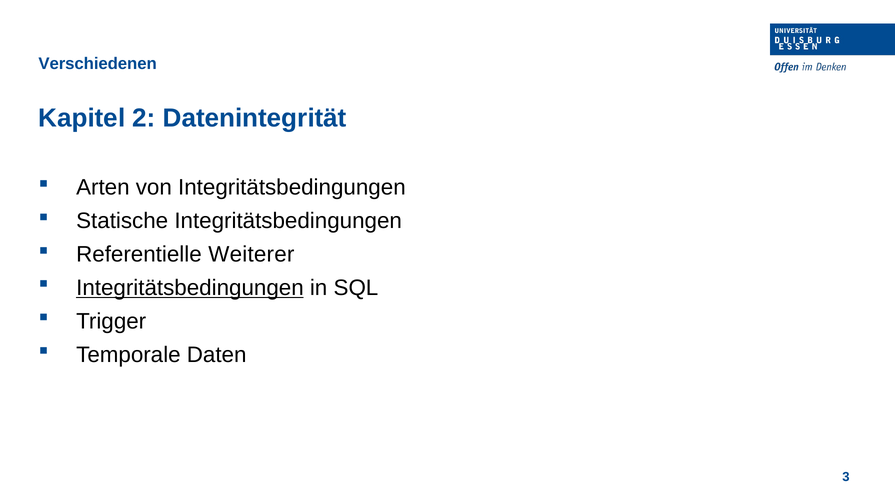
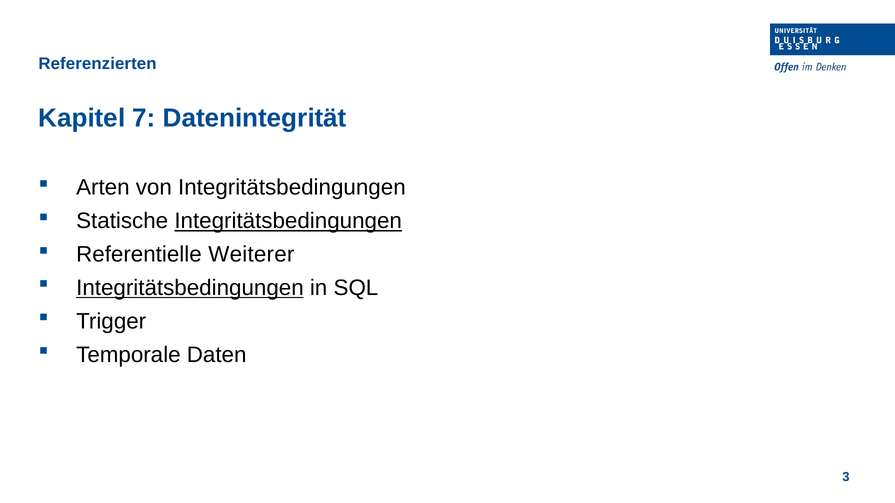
Verschiedenen: Verschiedenen -> Referenzierten (97, 64)
2: 2 -> 7 (144, 118)
Integritätsbedingungen underline: none -> present (288, 221)
